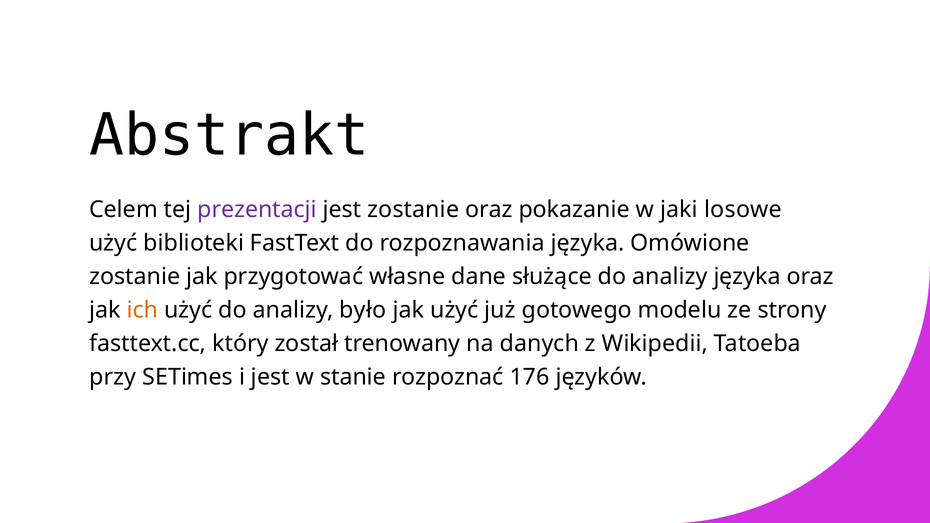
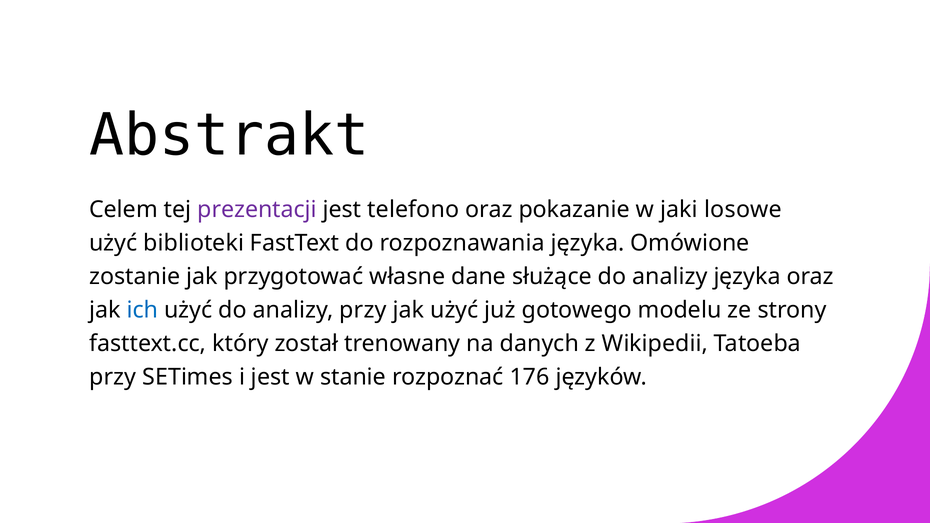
jest zostanie: zostanie -> telefono (413, 210)
ich colour: orange -> blue (142, 310)
analizy było: było -> przy (363, 310)
